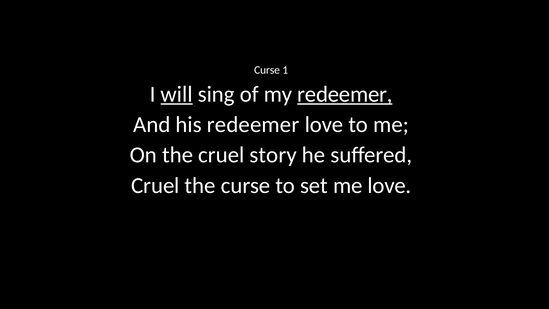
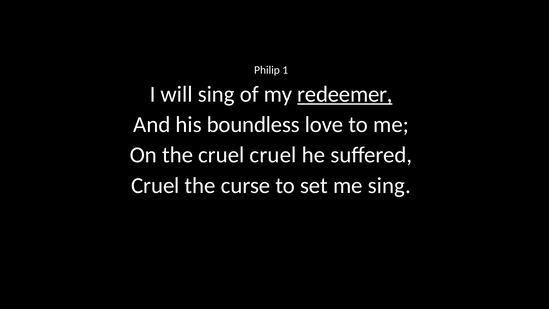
Curse: Curse -> Philip (267, 70)
will underline: present -> none (177, 94)
his redeemer: redeemer -> boundless (253, 125)
cruel story: story -> cruel (273, 155)
me love: love -> sing (389, 185)
